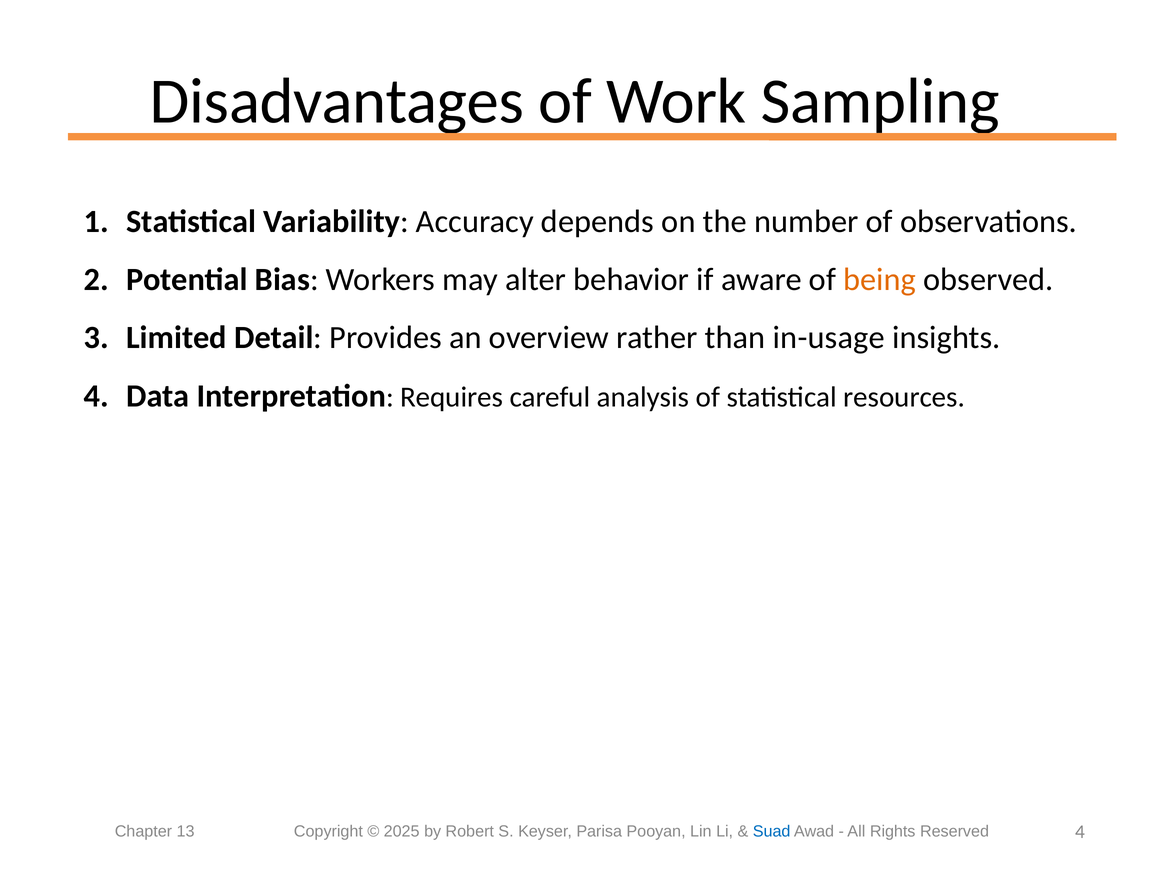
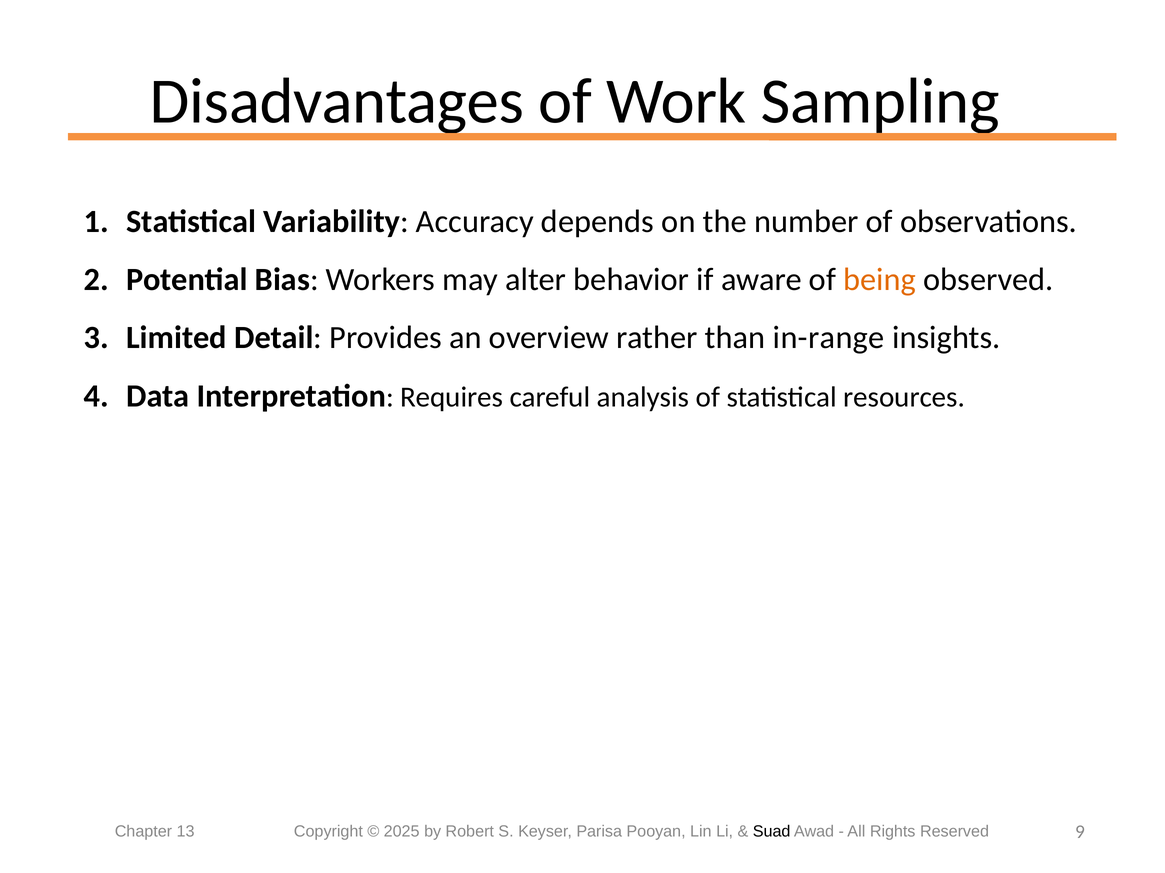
in-usage: in-usage -> in-range (829, 338)
Suad colour: blue -> black (772, 832)
Reserved 4: 4 -> 9 (1080, 833)
